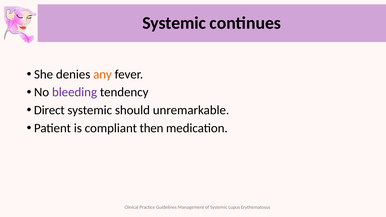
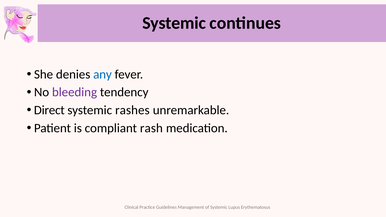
any colour: orange -> blue (103, 74)
should: should -> rashes (132, 110)
then: then -> rash (151, 128)
